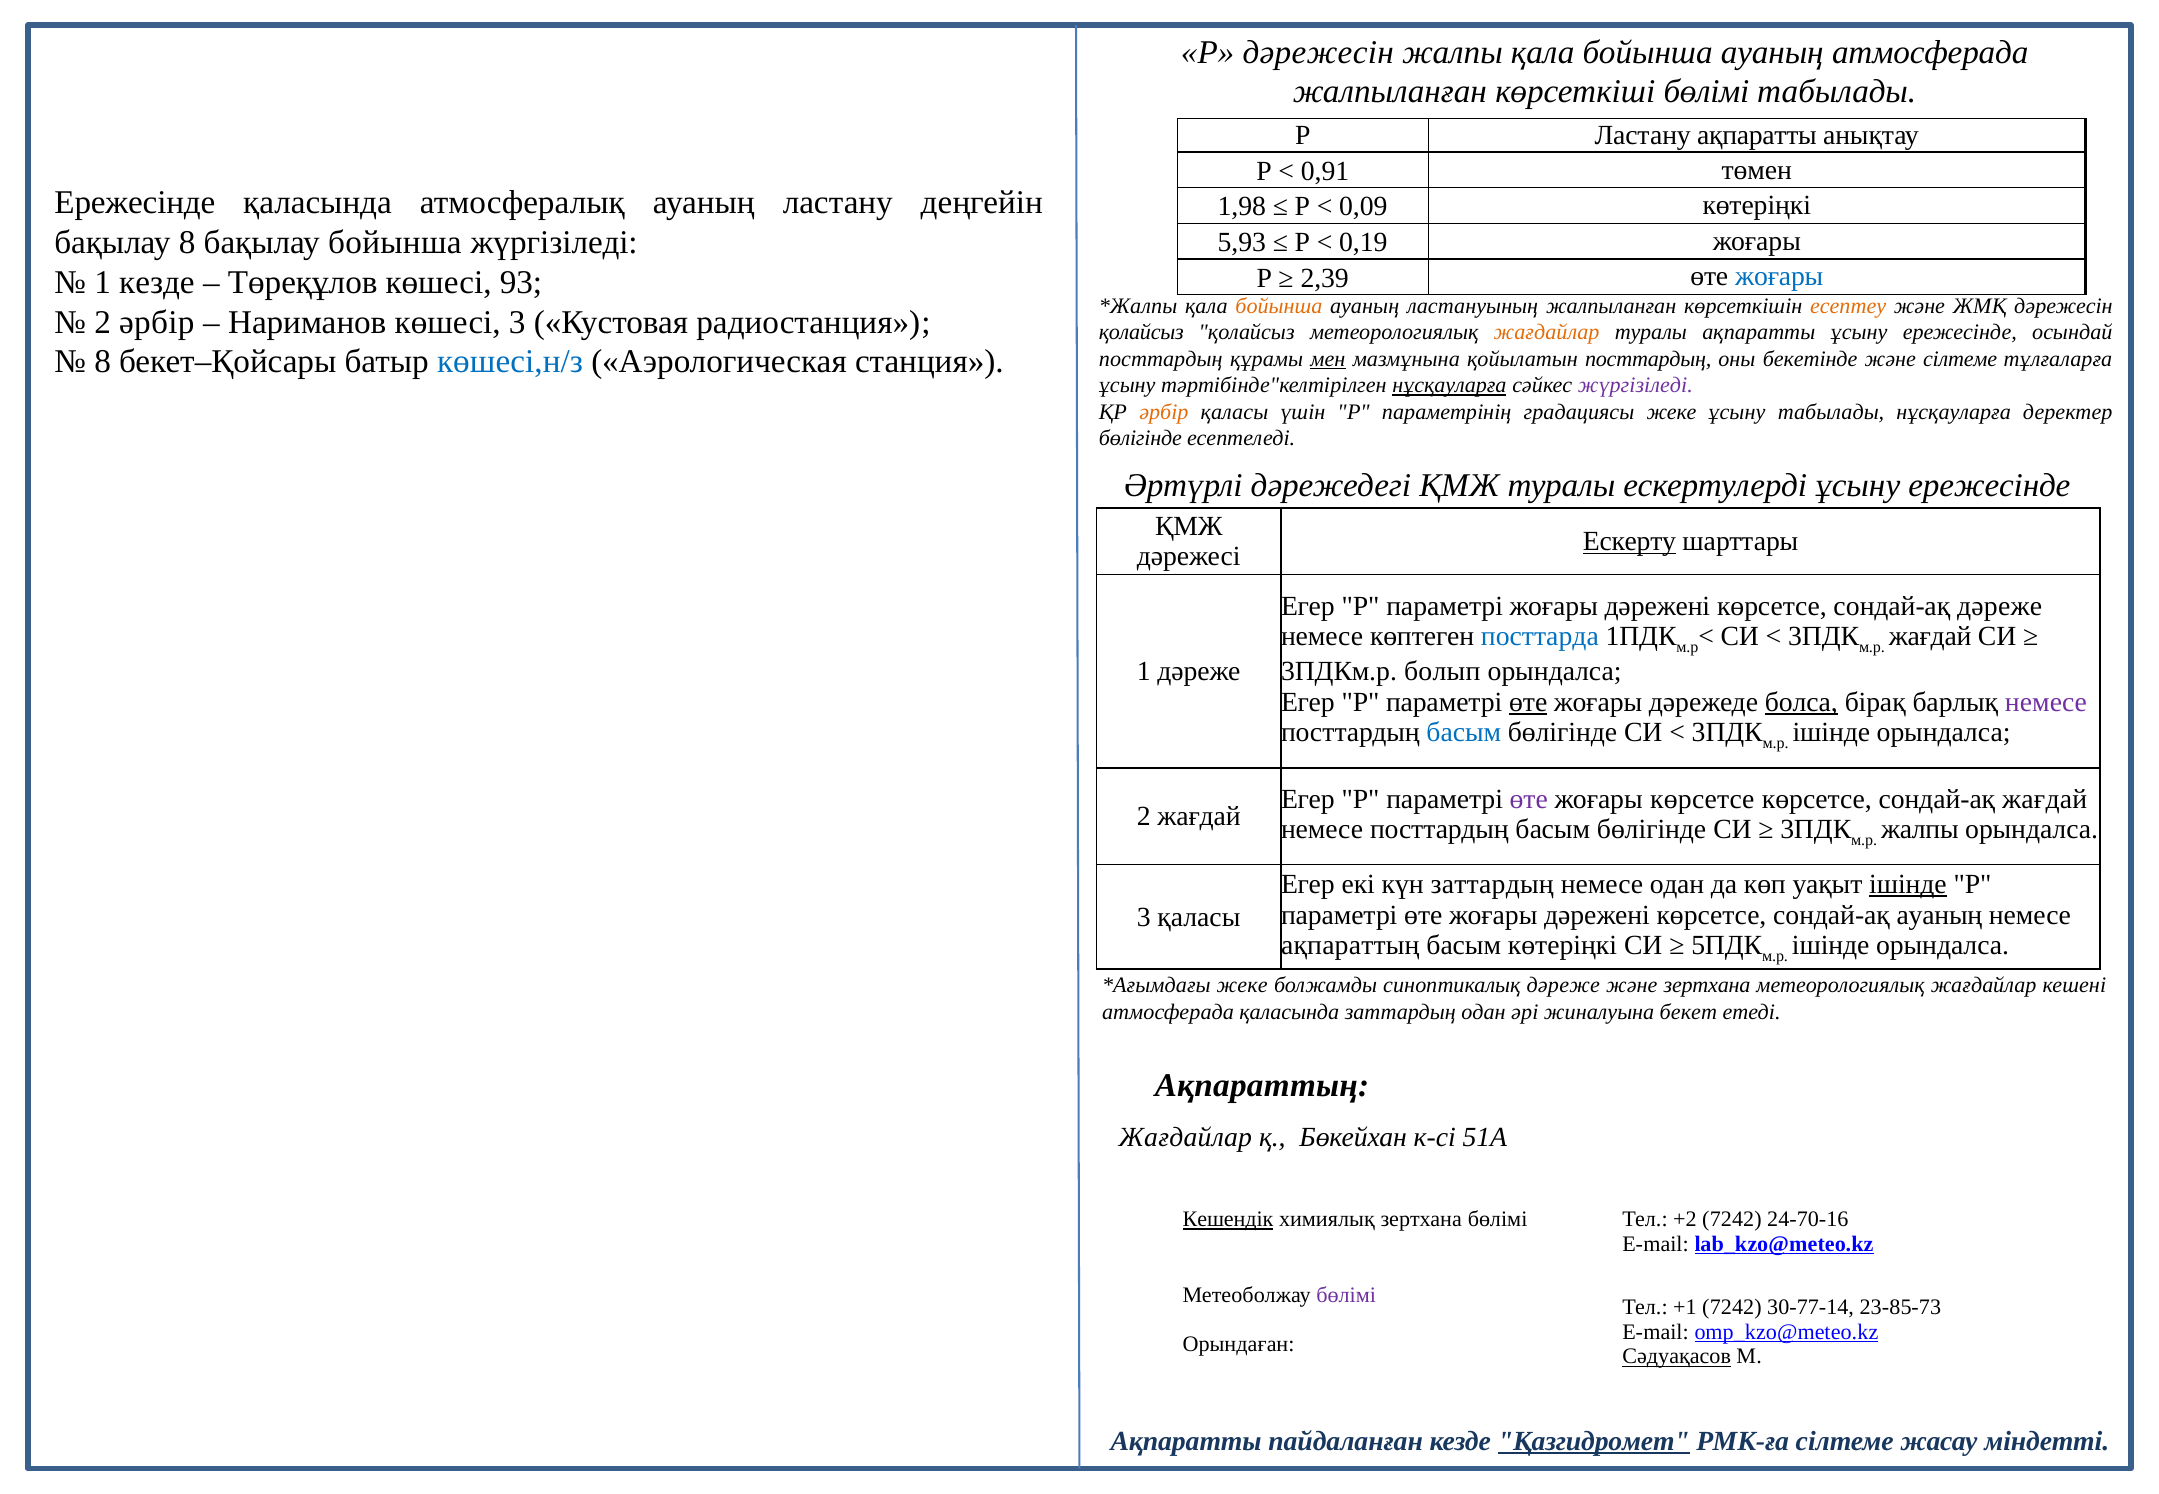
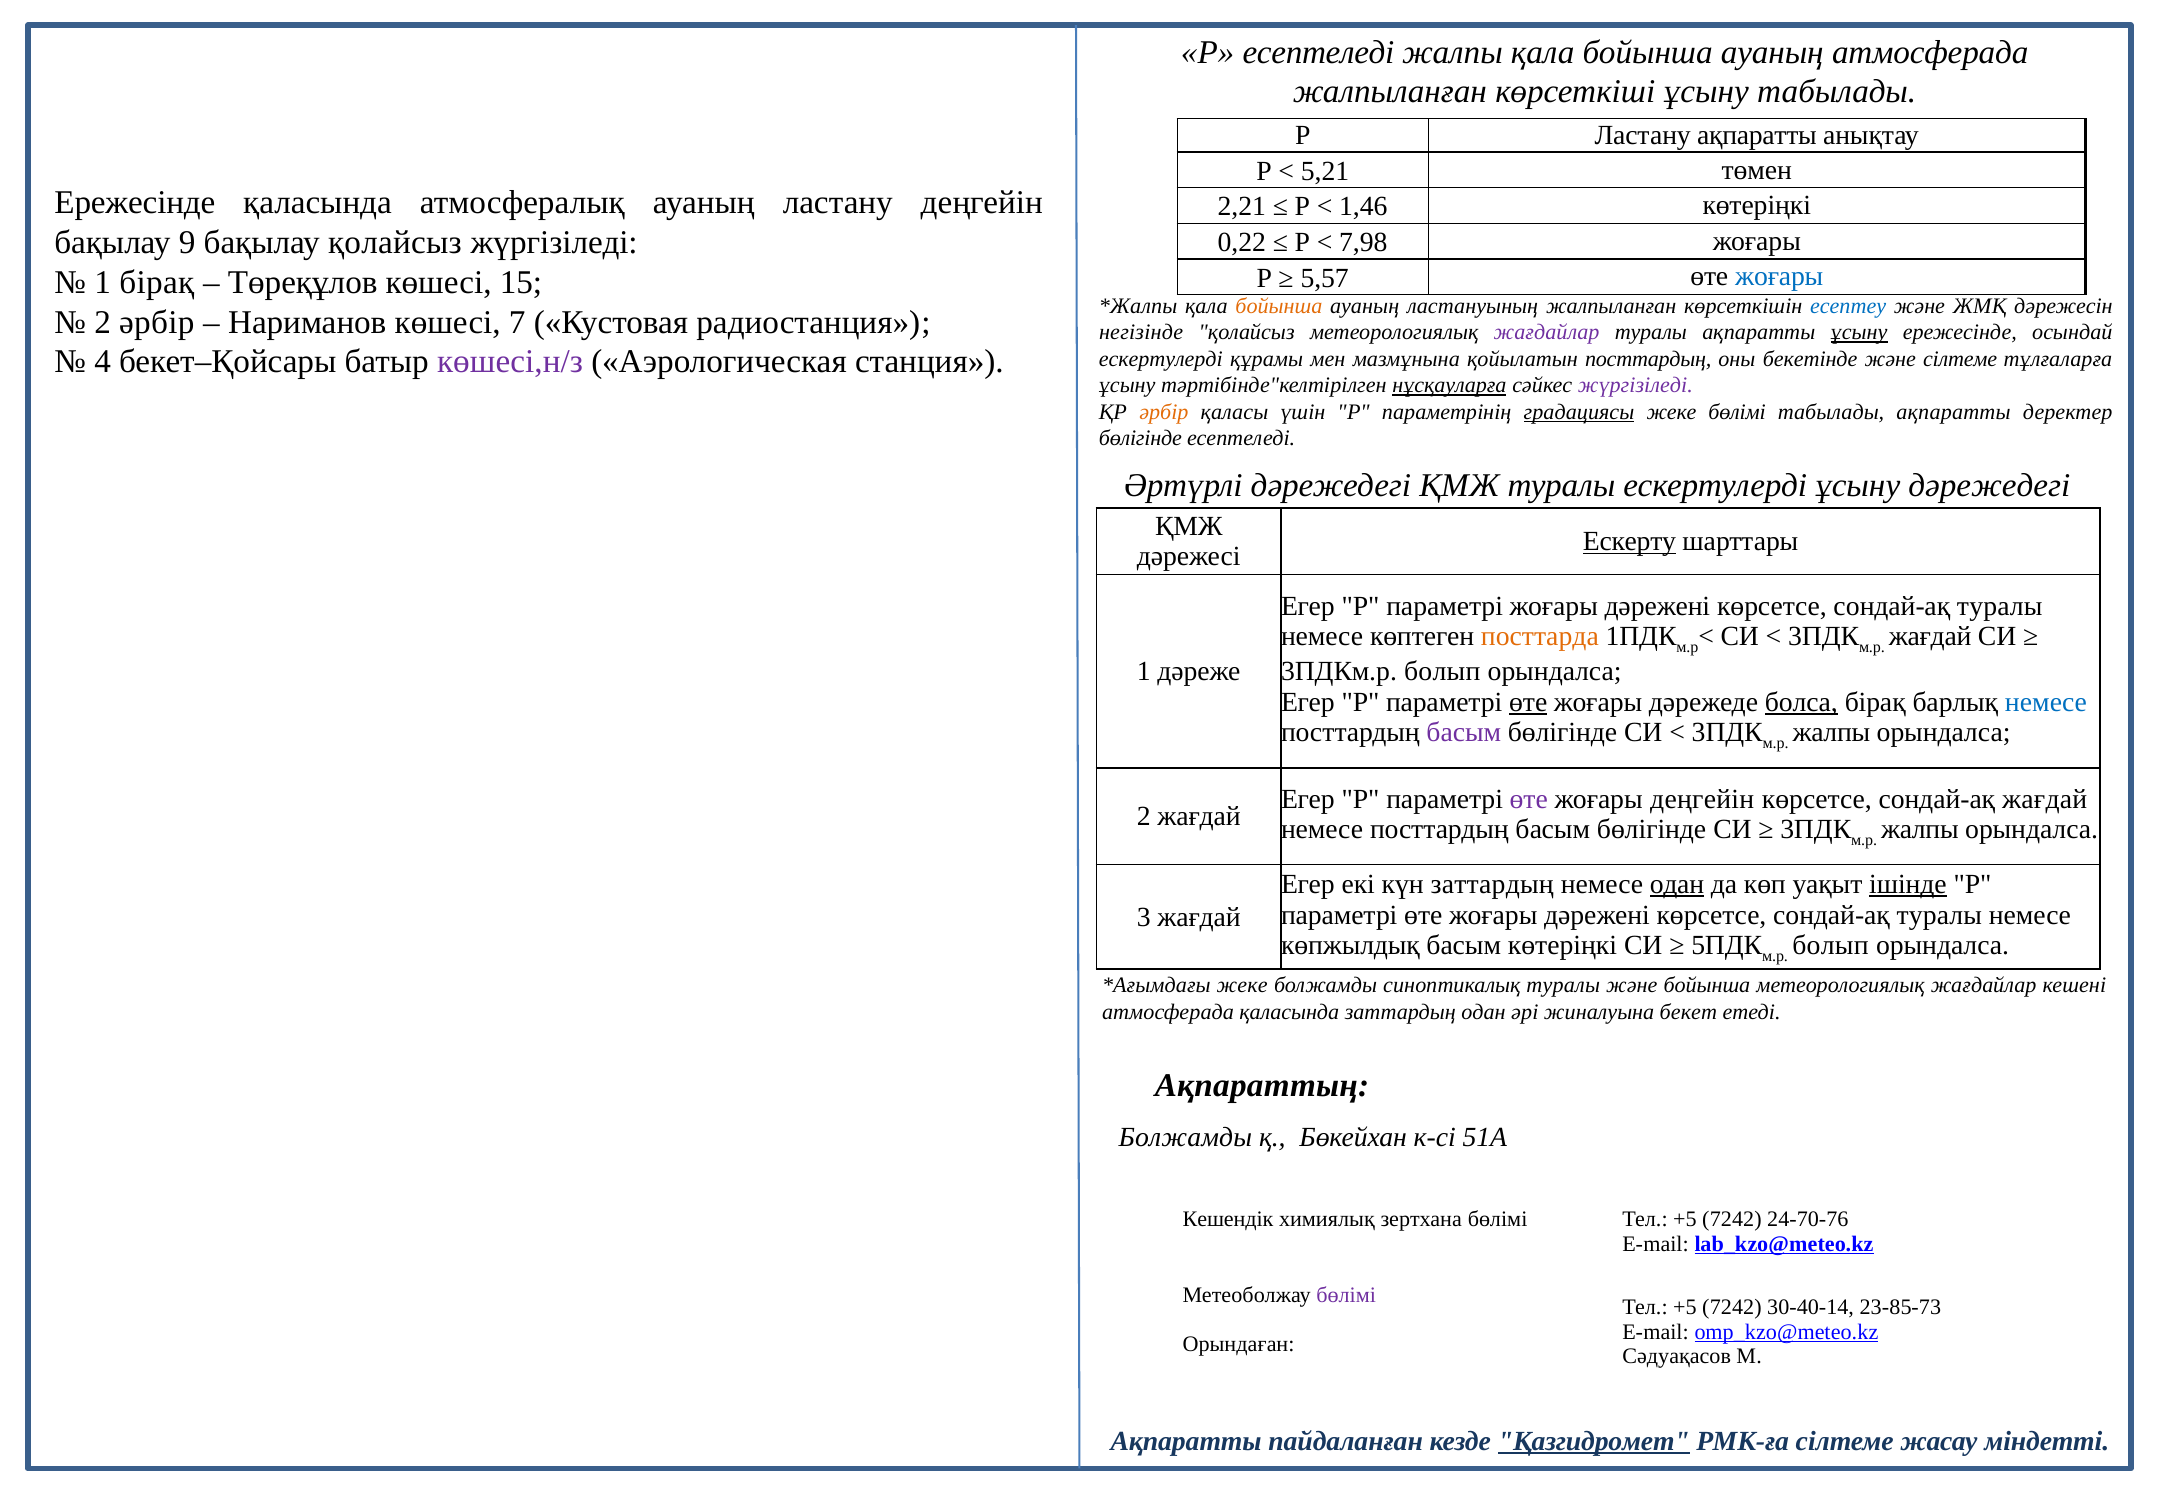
Р дәрежесін: дәрежесін -> есептеледі (1318, 52)
көрсеткіші бөлімі: бөлімі -> ұсыну (1706, 92)
0,91: 0,91 -> 5,21 (1325, 171)
1,98: 1,98 -> 2,21 (1242, 207)
0,09: 0,09 -> 1,46 (1363, 207)
бақылау 8: 8 -> 9 (187, 243)
бақылау бойынша: бойынша -> қолайсыз (395, 243)
5,93: 5,93 -> 0,22 (1242, 242)
0,19: 0,19 -> 7,98 (1363, 242)
2,39: 2,39 -> 5,57 (1325, 278)
1 кезде: кезде -> бірақ (157, 282)
93: 93 -> 15 (521, 282)
есептеу colour: orange -> blue (1848, 306)
көшесі 3: 3 -> 7 (517, 322)
қолайсыз: қолайсыз -> негізінде (1141, 333)
жағдайлар colour: orange -> purple (1547, 333)
ұсыну underline: none -> present (1859, 333)
8: 8 -> 4 (103, 362)
көшесі,н/з colour: blue -> purple (510, 362)
посттардың: посттардың -> ескертулерді (1161, 359)
мен underline: present -> none (1328, 359)
градациясы underline: none -> present (1579, 412)
жеке ұсыну: ұсыну -> бөлімі (1737, 412)
табылады нұсқауларға: нұсқауларға -> ақпаратты (1954, 412)
ескертулерді ұсыну ережесінде: ережесінде -> дәрежедегі (1989, 486)
дәреже: дәреже -> туралы (2000, 606)
посттарда colour: blue -> orange (1540, 637)
немесе colour: purple -> blue (2046, 702)
басым colour: blue -> purple (1464, 733)
ішінде: ішінде -> жалпы (1831, 733)
жоғары көрсетсе: көрсетсе -> деңгейін (1702, 799)
одан underline: none -> present (1677, 885)
ауаның: ауаның -> туралы (1939, 915)
3 қаласы: қаласы -> жағдай (1199, 917)
ақпараттың: ақпараттың -> көпжылдық (1350, 946)
ішінде: ішінде -> болып (1831, 946)
синоптикалық дәреже: дәреже -> туралы (1563, 986)
және зертхана: зертхана -> бойынша (1707, 986)
Жағдайлар: Жағдайлар -> Болжамды (1185, 1138)
Кешендік underline: present -> none (1228, 1220)
бөлімі Тел +2: +2 -> +5 (1685, 1220)
24-70-16: 24-70-16 -> 24-70-76 (1808, 1220)
+1: +1 -> +5 (1685, 1308)
30-77-14: 30-77-14 -> 30-40-14 (1811, 1308)
Сәдуақасов underline: present -> none (1677, 1357)
